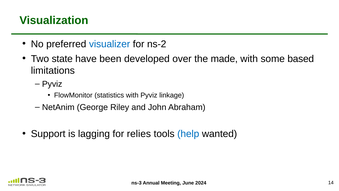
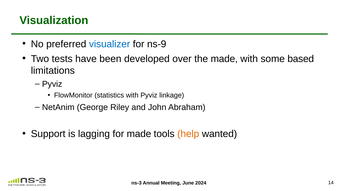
ns-2: ns-2 -> ns-9 (157, 44)
state: state -> tests (62, 59)
for relies: relies -> made (139, 134)
help colour: blue -> orange (188, 134)
